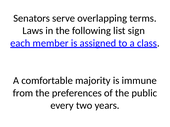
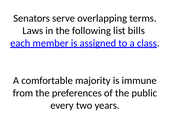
sign: sign -> bills (136, 31)
